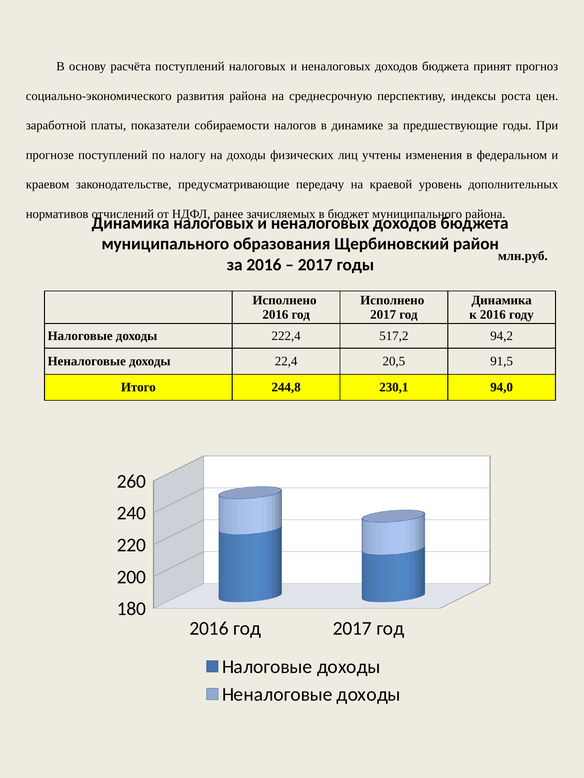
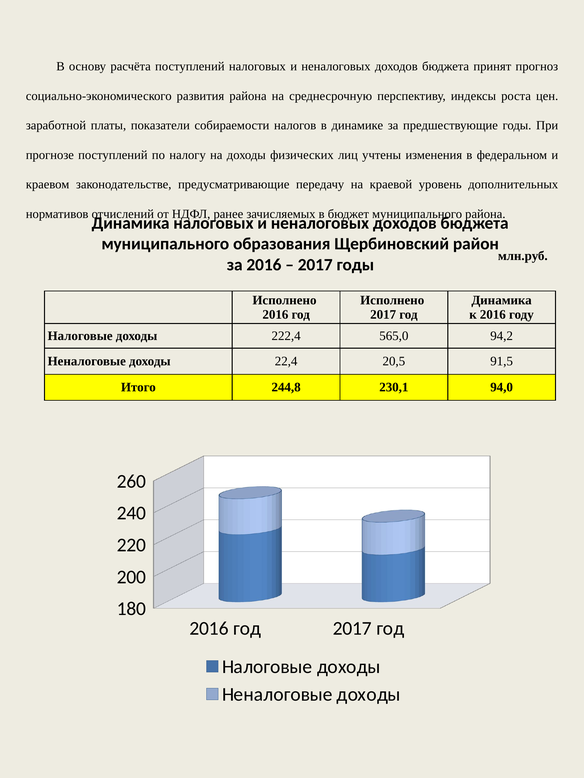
517,2: 517,2 -> 565,0 (394, 336)
